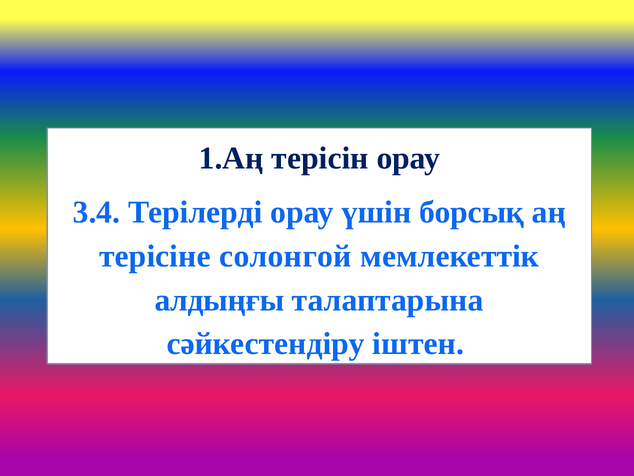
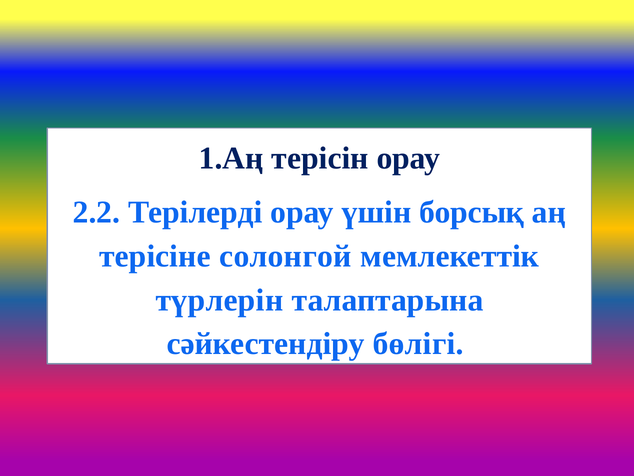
3.4: 3.4 -> 2.2 (96, 212)
алдыңғы: алдыңғы -> түрлерін (219, 300)
іштен: іштен -> бөлігі (418, 343)
